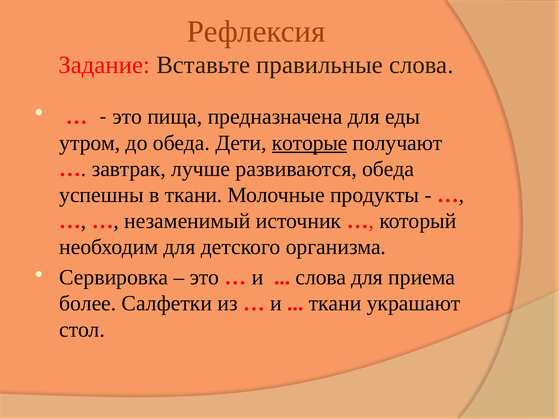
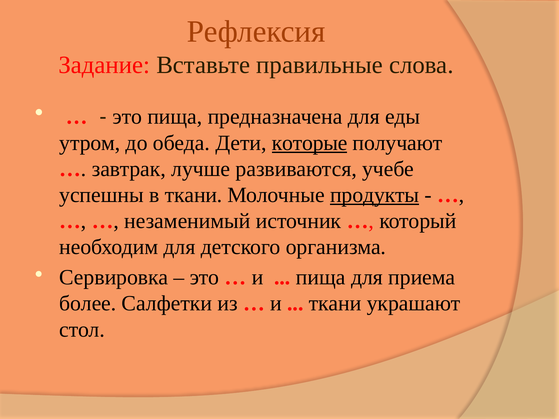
развиваются обеда: обеда -> учебе (388, 169)
продукты underline: none -> present (375, 195)
слова: слова -> пища (321, 278)
